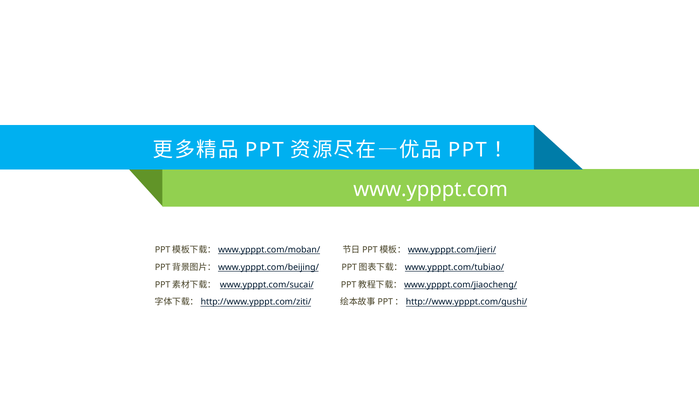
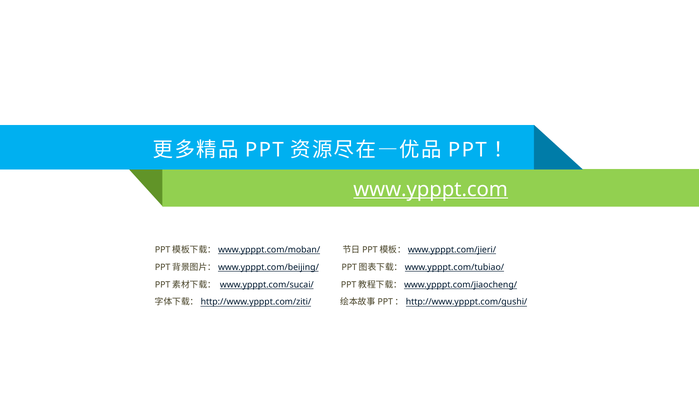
www.ypppt.com underline: none -> present (431, 189)
